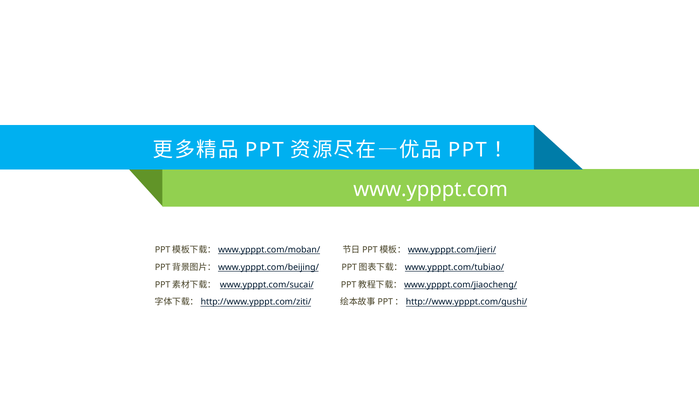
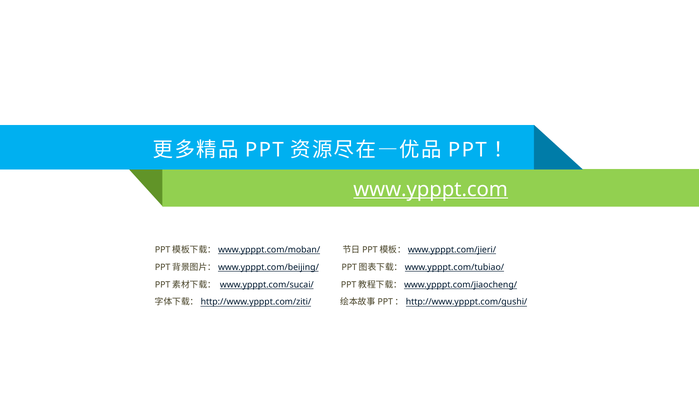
www.ypppt.com underline: none -> present (431, 189)
